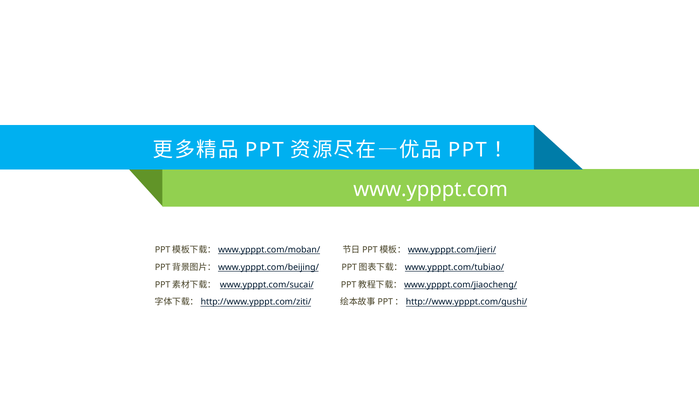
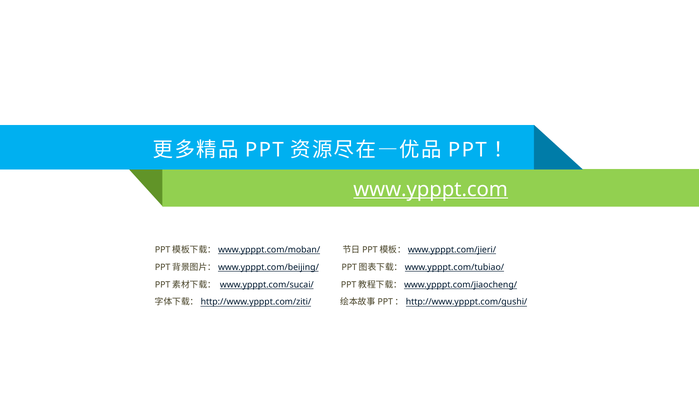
www.ypppt.com underline: none -> present (431, 189)
